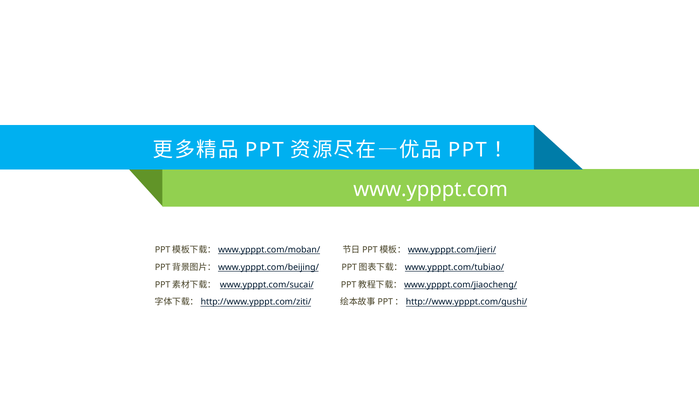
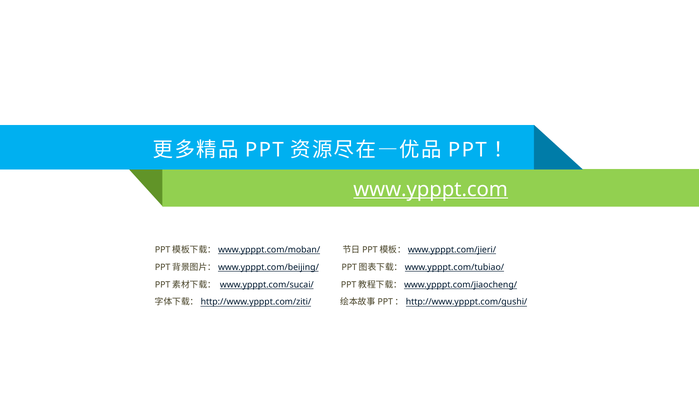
www.ypppt.com underline: none -> present (431, 189)
